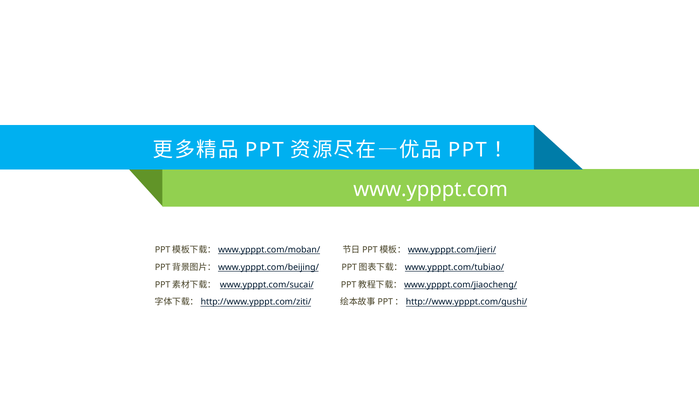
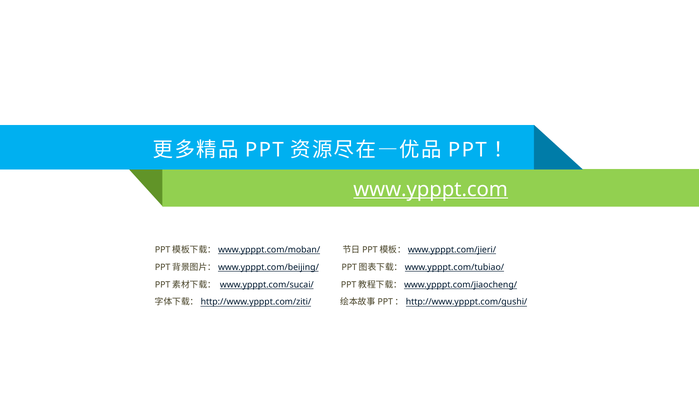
www.ypppt.com underline: none -> present (431, 189)
